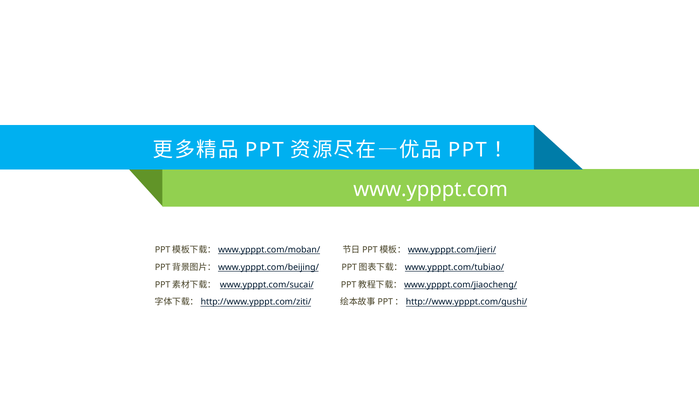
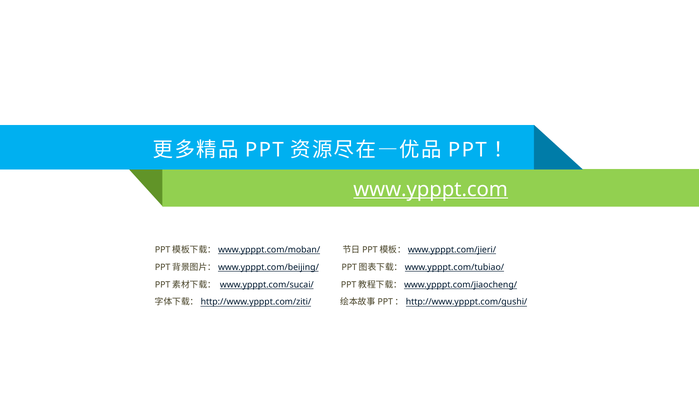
www.ypppt.com underline: none -> present (431, 189)
